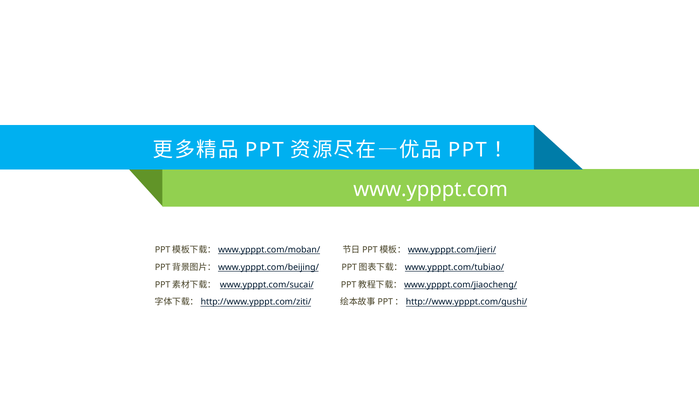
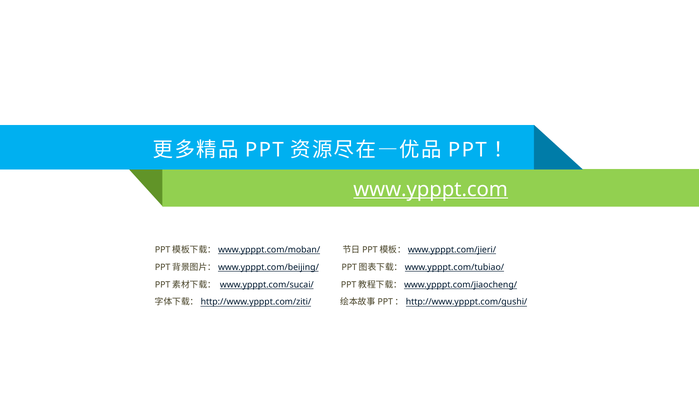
www.ypppt.com underline: none -> present (431, 189)
